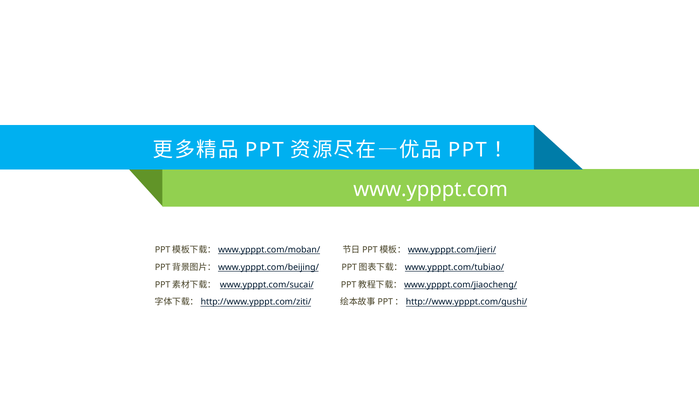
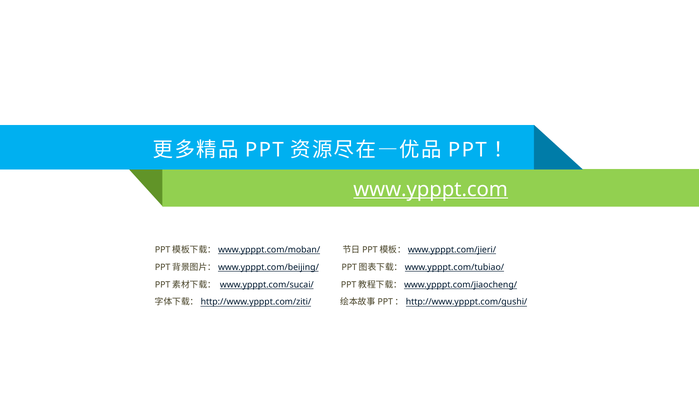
www.ypppt.com underline: none -> present (431, 189)
